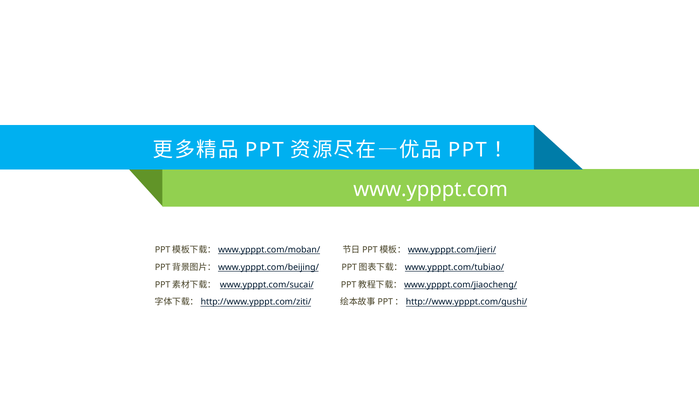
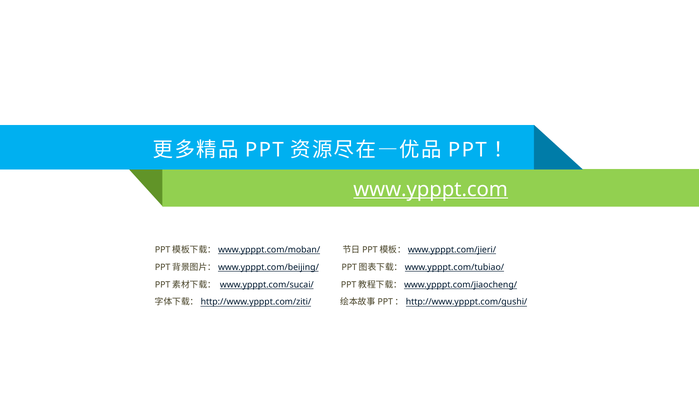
www.ypppt.com underline: none -> present (431, 189)
